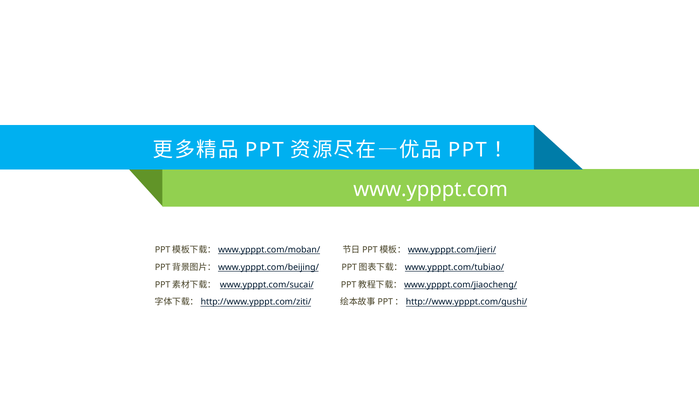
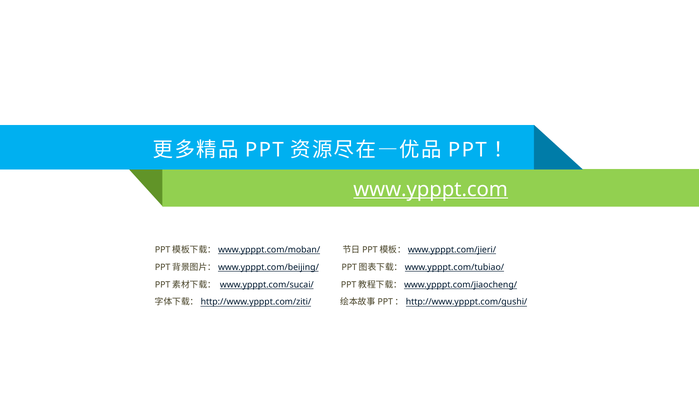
www.ypppt.com underline: none -> present (431, 189)
